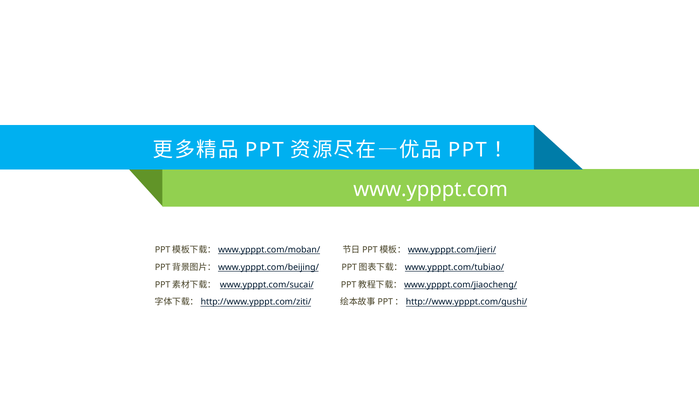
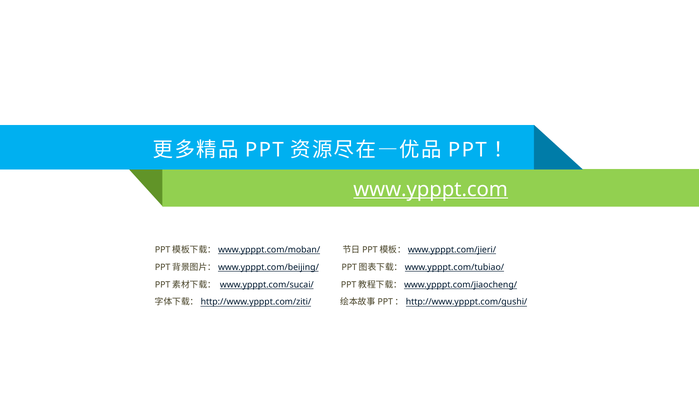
www.ypppt.com underline: none -> present (431, 189)
